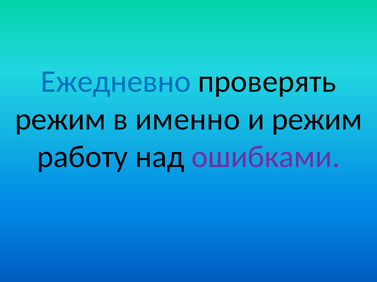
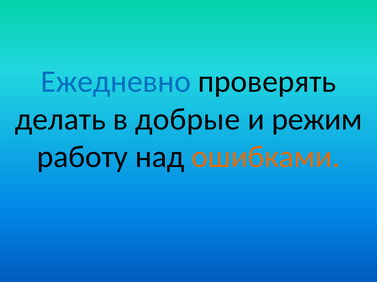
режим: режим -> делать (60, 120)
именно: именно -> добрые (188, 120)
ошибками colour: purple -> orange (266, 157)
